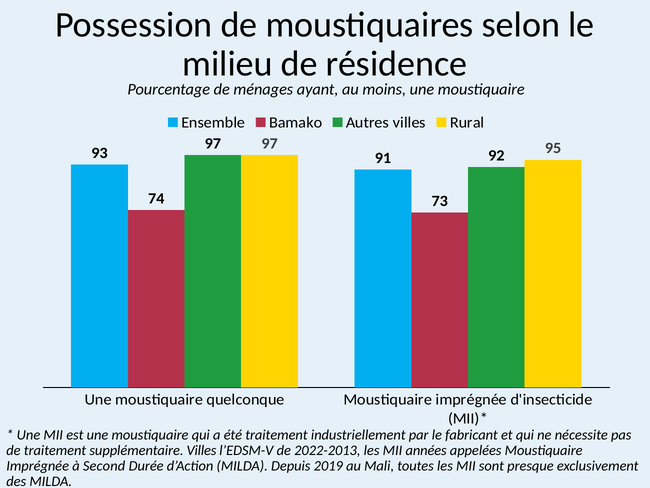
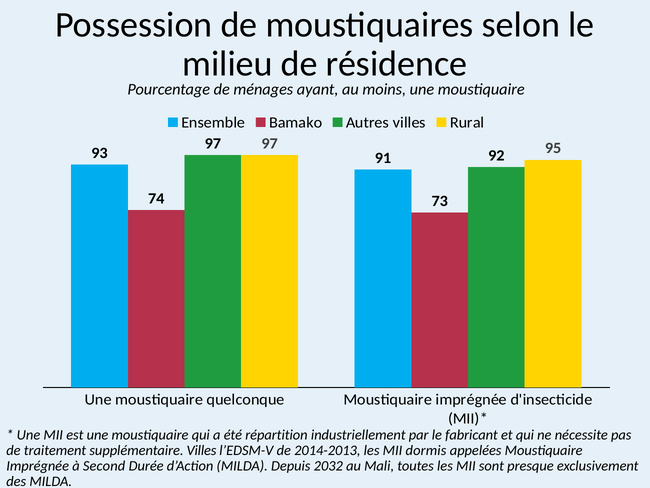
été traitement: traitement -> répartition (276, 434)
2022-2013: 2022-2013 -> 2014-2013 (327, 450)
années: années -> dormis (426, 450)
2019: 2019 -> 2032 (328, 465)
